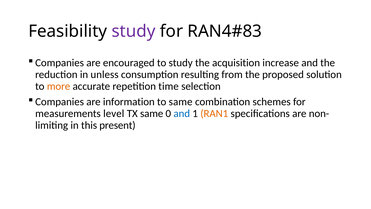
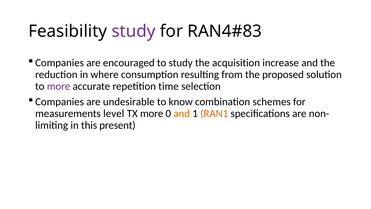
unless: unless -> where (105, 74)
more colour: orange -> purple (59, 86)
information: information -> undesirable (129, 102)
to same: same -> know (181, 102)
TX same: same -> more (152, 113)
and colour: blue -> orange (182, 113)
